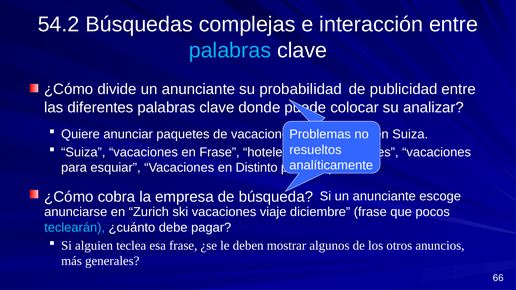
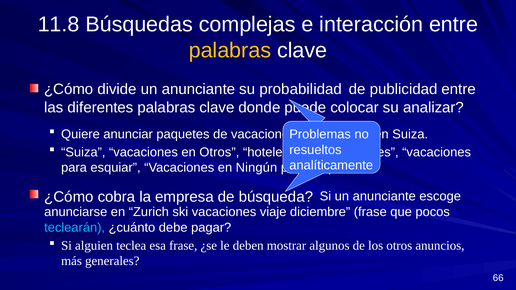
54.2: 54.2 -> 11.8 (59, 25)
palabras colour: light blue -> yellow (230, 50)
en Frase: Frase -> Otros (219, 152)
Distinto: Distinto -> Ningún (256, 168)
